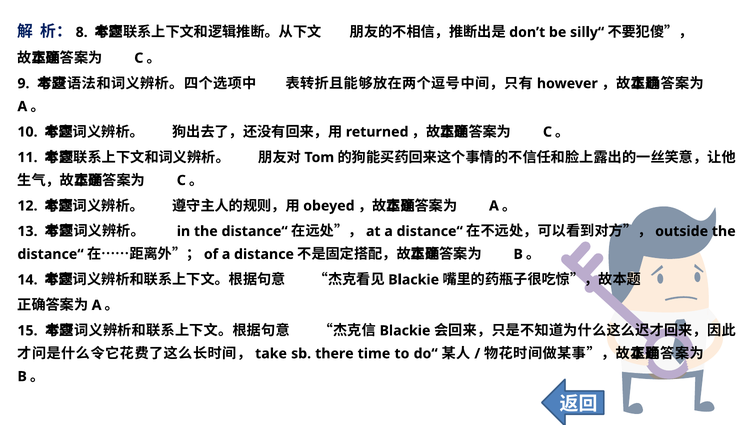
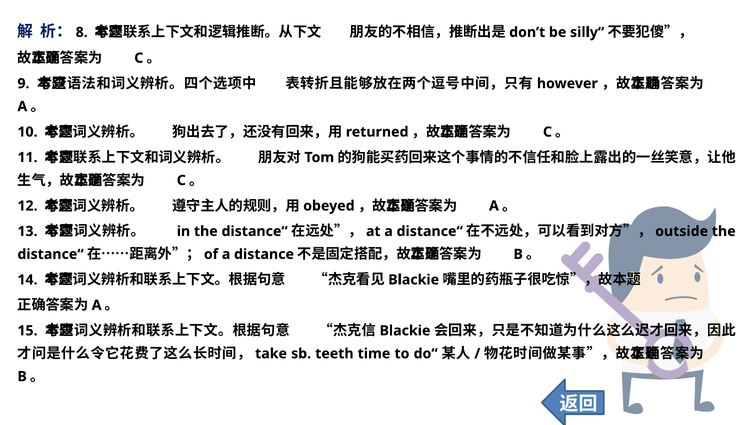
there: there -> teeth (334, 354)
